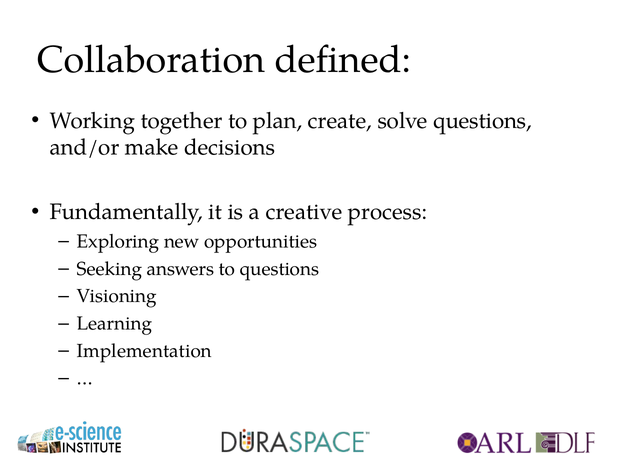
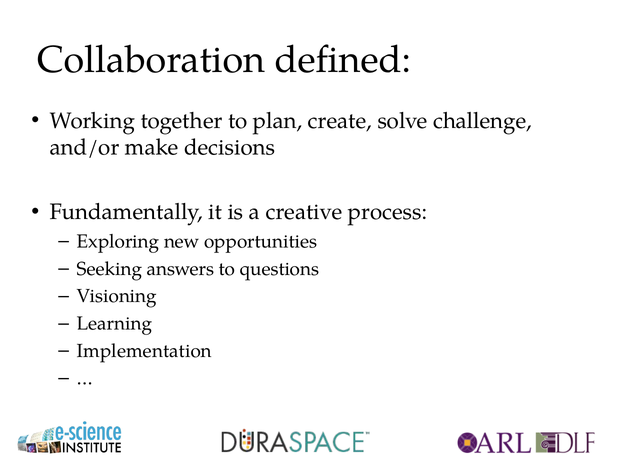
solve questions: questions -> challenge (482, 121)
